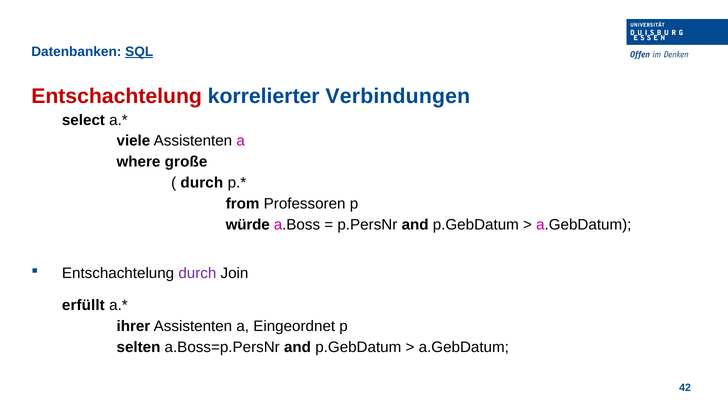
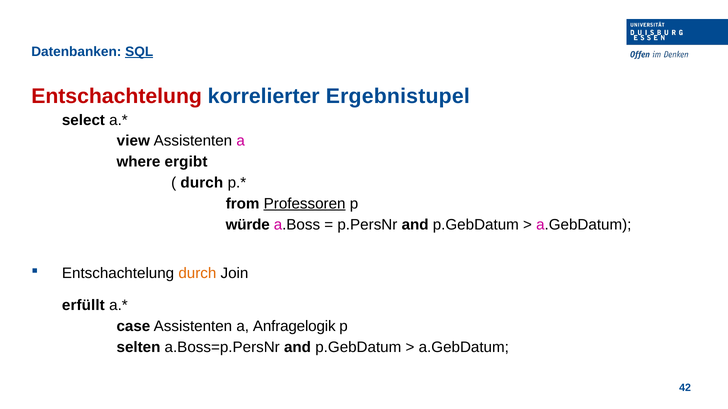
Verbindungen: Verbindungen -> Ergebnistupel (398, 96)
viele: viele -> view (133, 141)
große: große -> ergibt (186, 162)
Professoren underline: none -> present (305, 204)
durch colour: purple -> orange (197, 274)
ihrer: ihrer -> case (133, 327)
Eingeordnet: Eingeordnet -> Anfragelogik (294, 327)
